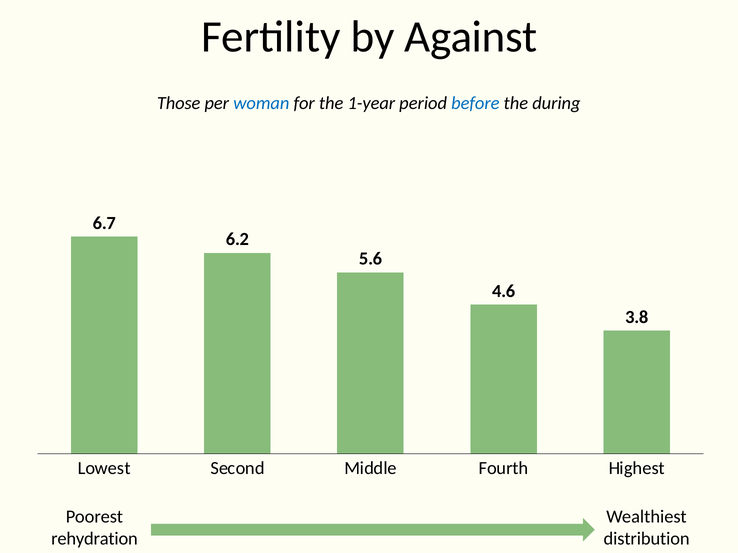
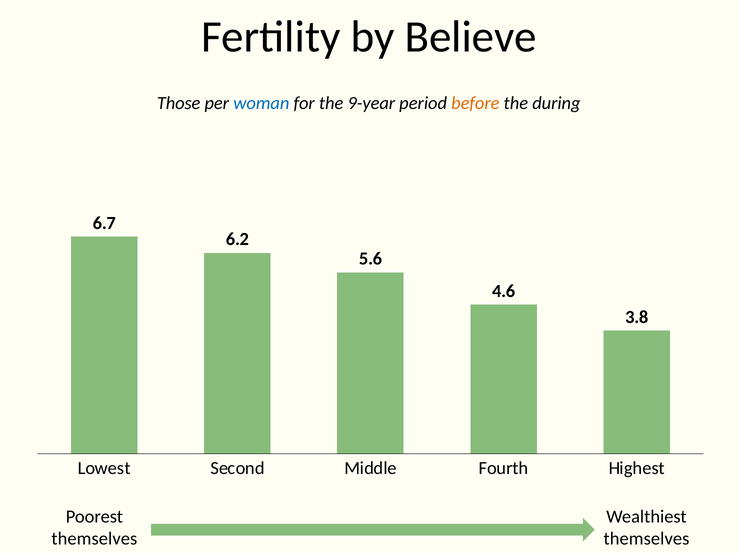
Against: Against -> Believe (471, 37)
1-year: 1-year -> 9-year (371, 103)
before colour: blue -> orange (475, 103)
rehydration: rehydration -> themselves (94, 539)
distribution: distribution -> themselves (647, 539)
